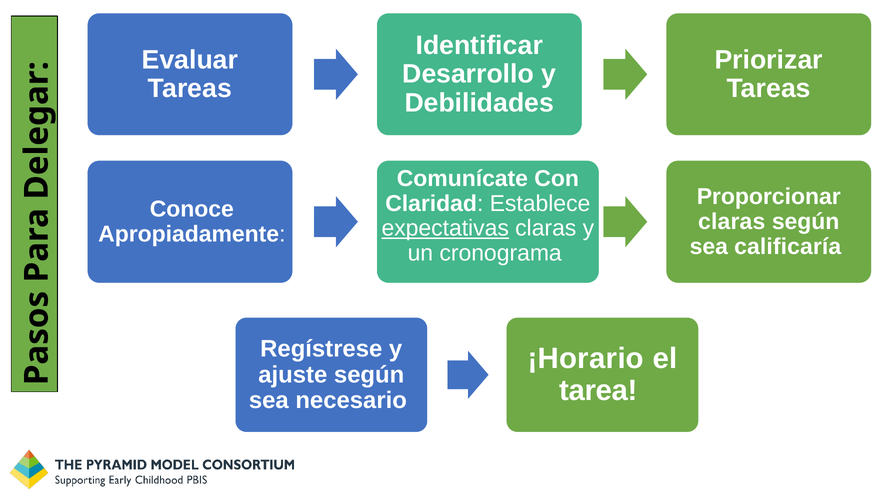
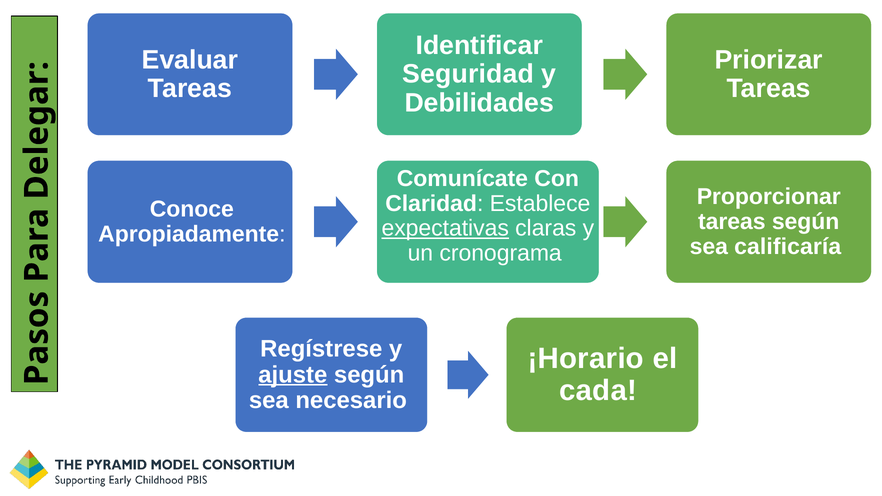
Desarrollo: Desarrollo -> Seguridad (468, 74)
claras: claras -> tareas (732, 222)
ajuste underline: none -> present (293, 375)
tarea: tarea -> cada (598, 391)
